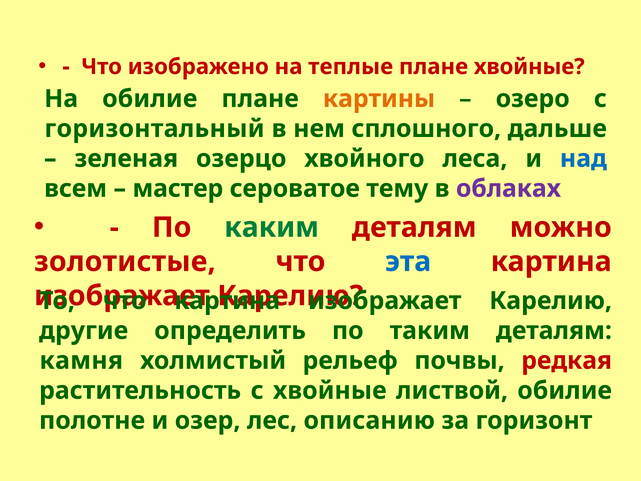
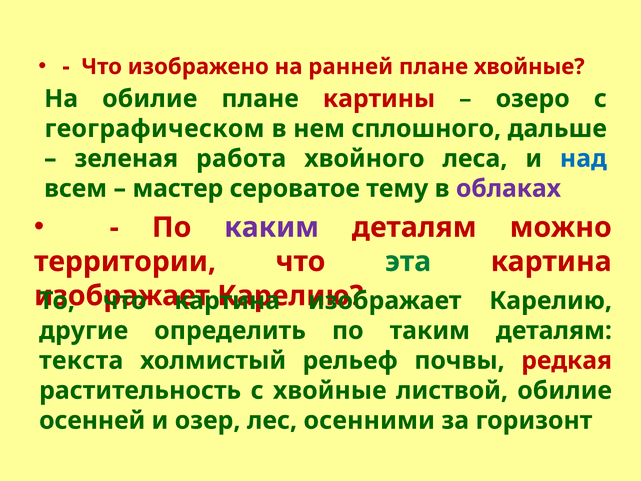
теплые: теплые -> ранней (351, 67)
картины colour: orange -> red (379, 99)
горизонтальный: горизонтальный -> географическом (154, 129)
озерцо: озерцо -> работа (241, 159)
каким colour: green -> purple (272, 227)
золотистые: золотистые -> территории (125, 261)
эта colour: blue -> green (408, 261)
камня: камня -> текста (81, 360)
полотне: полотне -> осенней (92, 420)
описанию: описанию -> осенними (369, 420)
